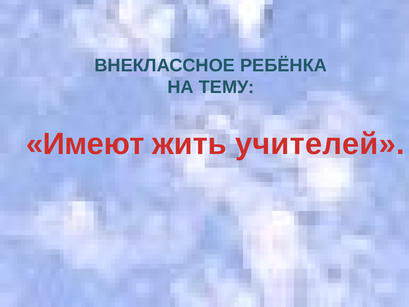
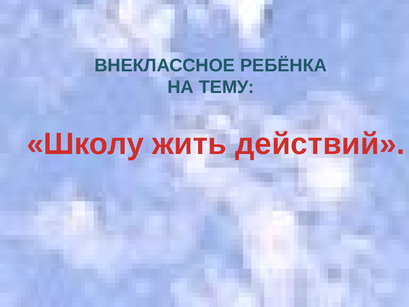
Имеют: Имеют -> Школу (85, 144)
учителей: учителей -> действий (320, 144)
